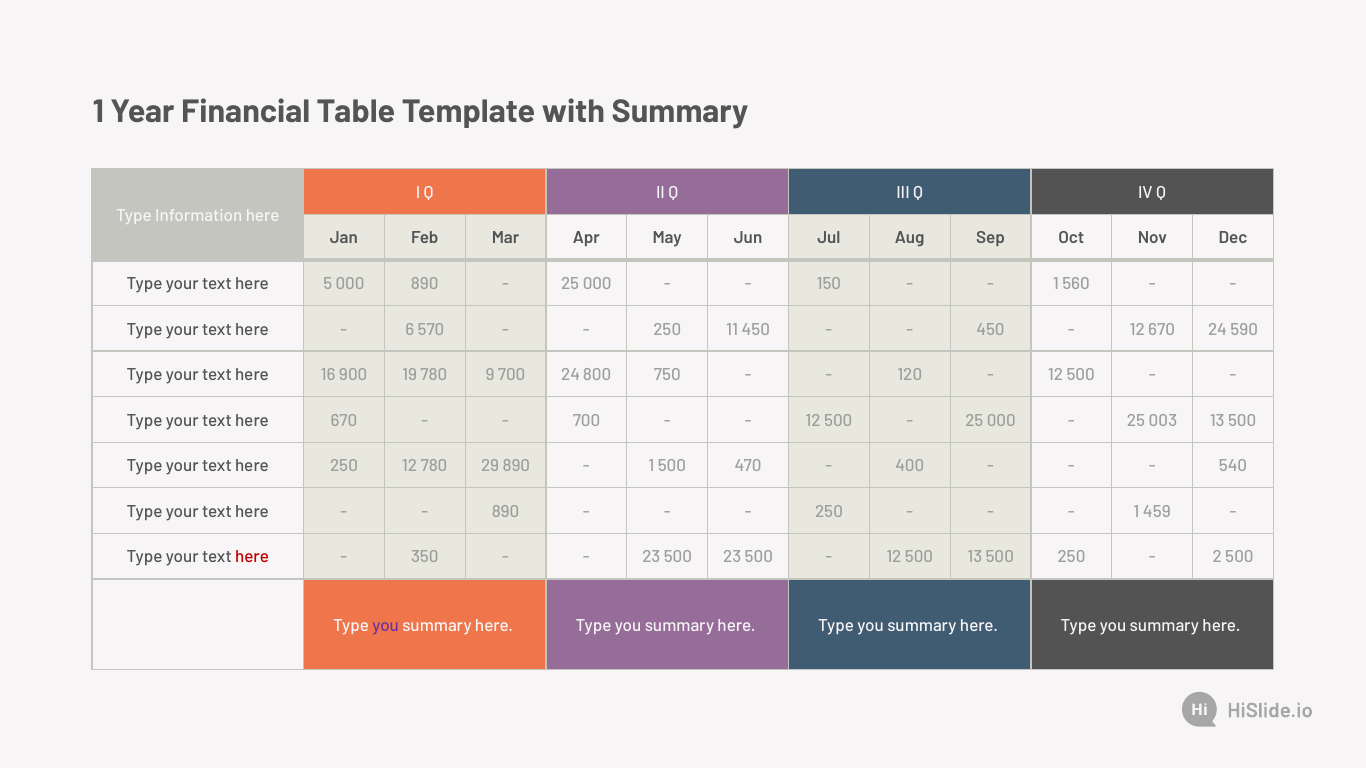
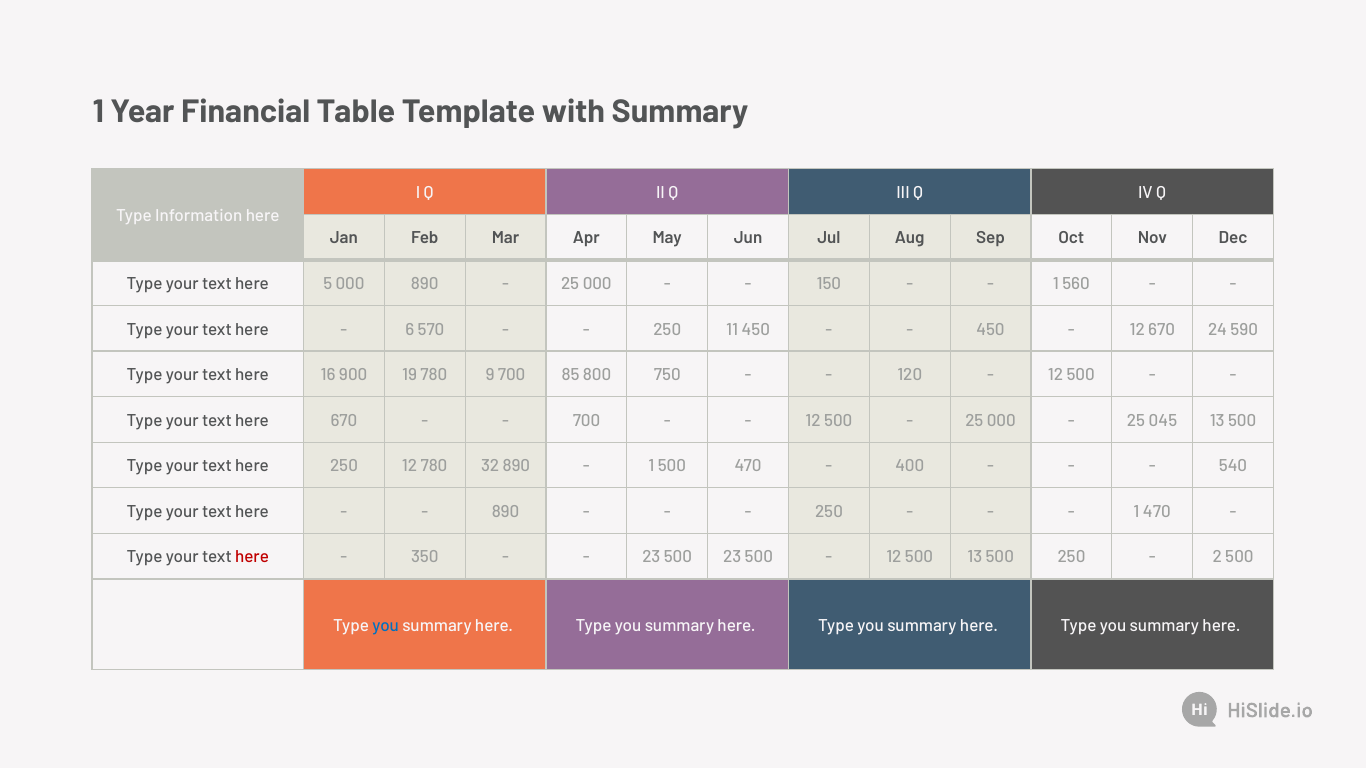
700 24: 24 -> 85 (571, 375)
003: 003 -> 045 (1163, 421)
29: 29 -> 32 (490, 466)
1 459: 459 -> 470 (1157, 512)
you colour: purple -> blue (386, 626)
